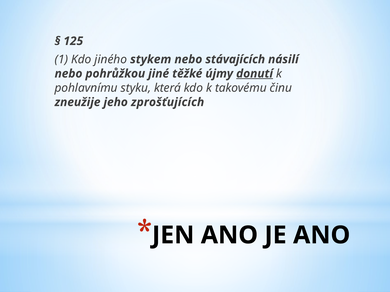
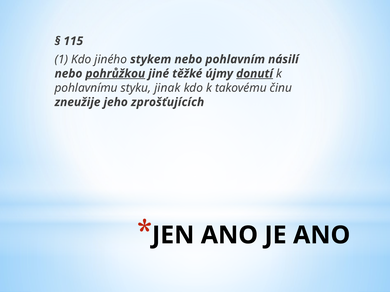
125: 125 -> 115 (73, 41)
stávajících: stávajících -> pohlavním (235, 59)
pohrůžkou underline: none -> present (115, 74)
která: která -> jinak (167, 88)
